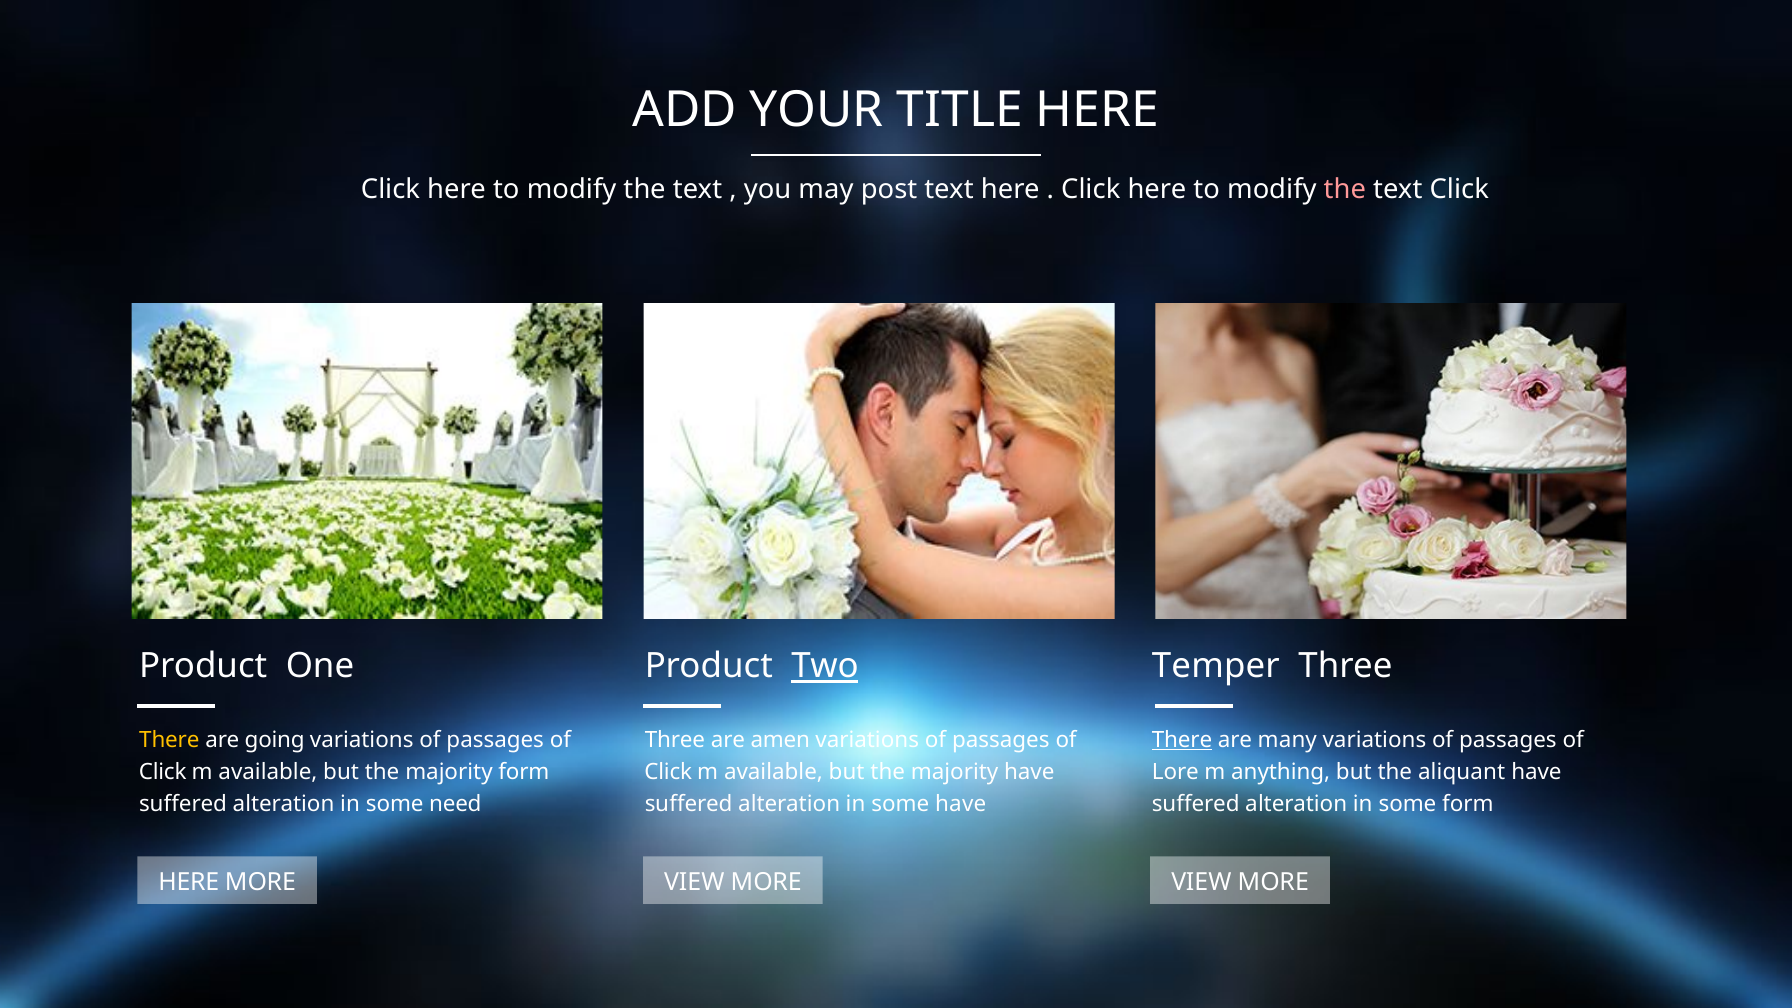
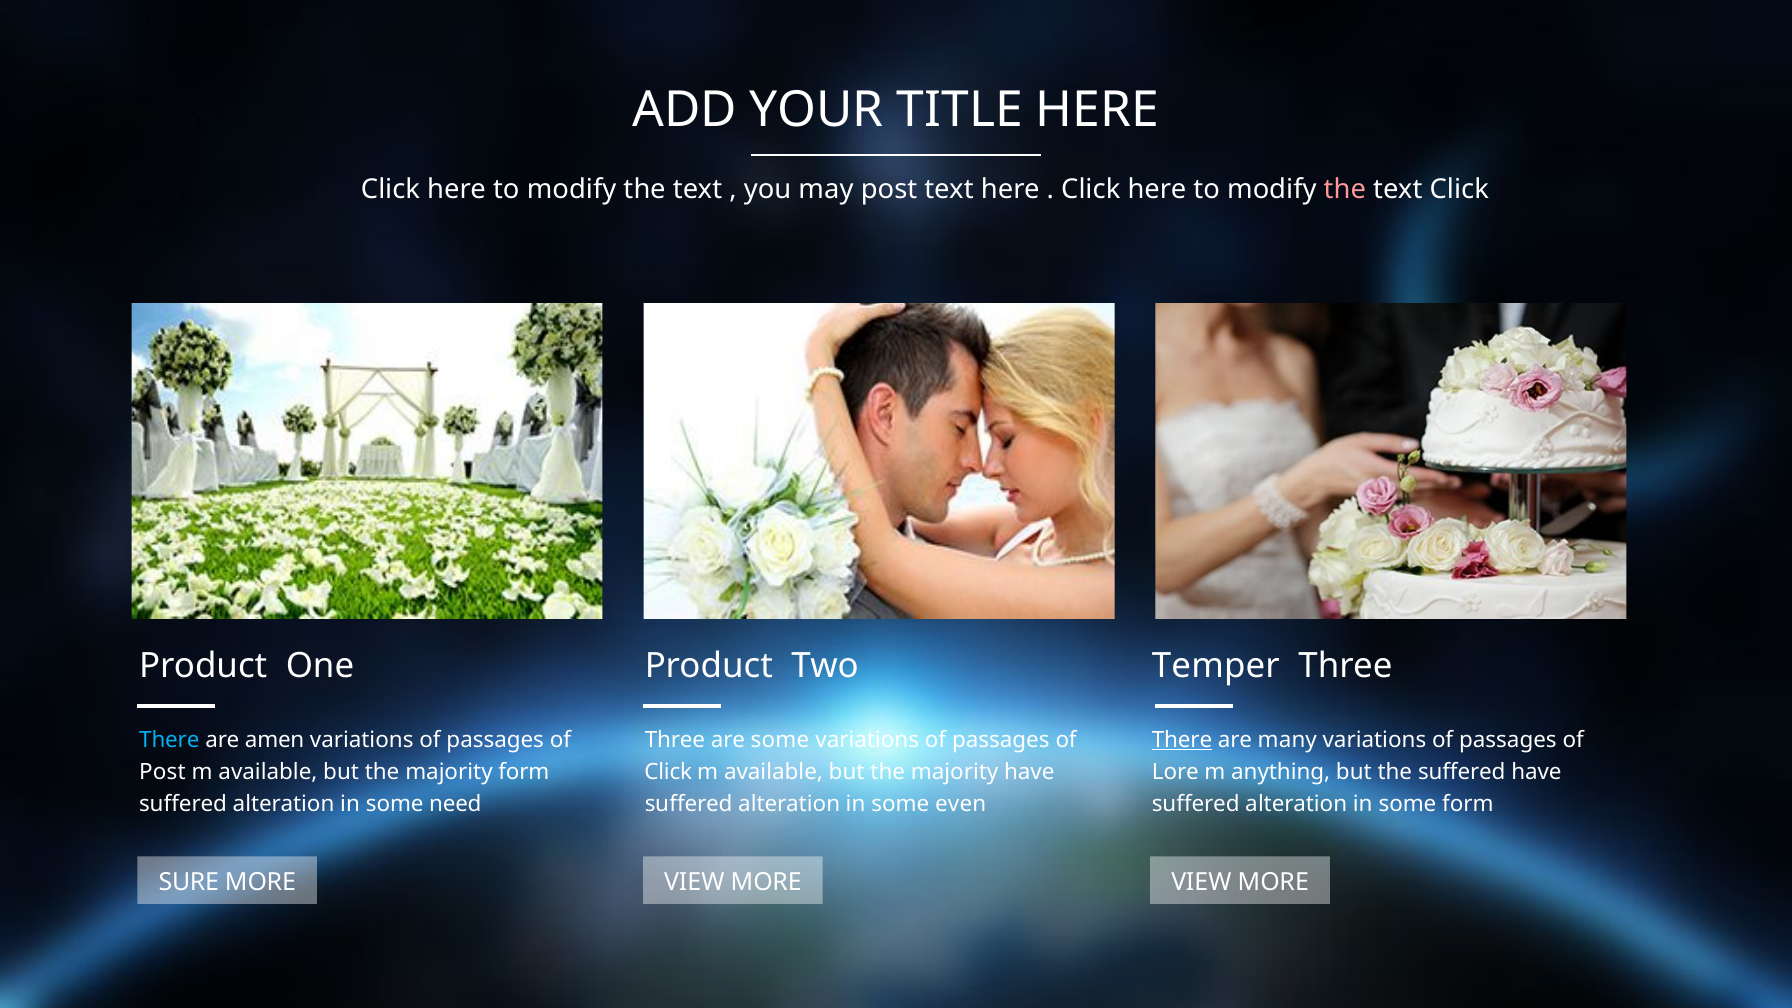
Two underline: present -> none (825, 666)
There colour: yellow -> light blue (169, 740)
going: going -> amen (275, 740)
are amen: amen -> some (780, 740)
Click: Click -> Post (162, 772)
the aliquant: aliquant -> suffered (1462, 772)
some have: have -> even (961, 804)
HERE: HERE -> SURE (189, 882)
